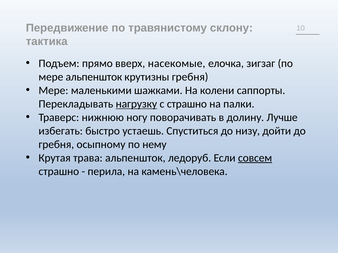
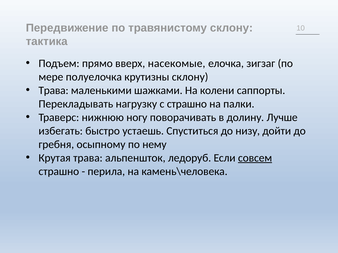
мере альпеншток: альпеншток -> полуелочка (94, 77)
крутизны гребня: гребня -> склону (190, 77)
Мере: Мере -> Трава (54, 91)
нагрузку underline: present -> none (136, 104)
